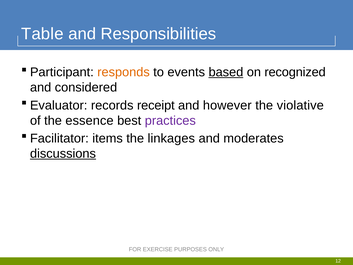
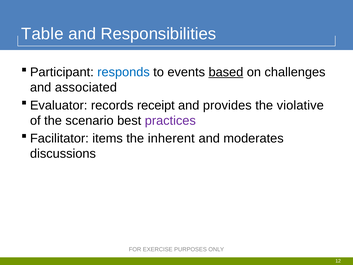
responds colour: orange -> blue (124, 72)
recognized: recognized -> challenges (295, 72)
considered: considered -> associated (86, 87)
however: however -> provides (227, 105)
essence: essence -> scenario (90, 120)
linkages: linkages -> inherent (171, 138)
discussions underline: present -> none (63, 154)
